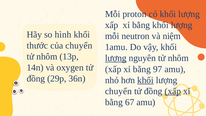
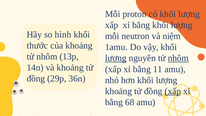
của chuyển: chuyển -> khoảng (79, 46)
nhôm underline: none -> present (178, 58)
và oxygen: oxygen -> khoảng (70, 68)
97: 97 -> 11 (158, 69)
khối underline: present -> none (145, 80)
chuyển: chuyển -> khoảng (118, 91)
67: 67 -> 68 (130, 102)
